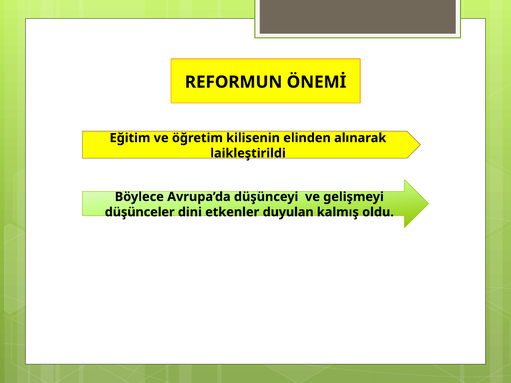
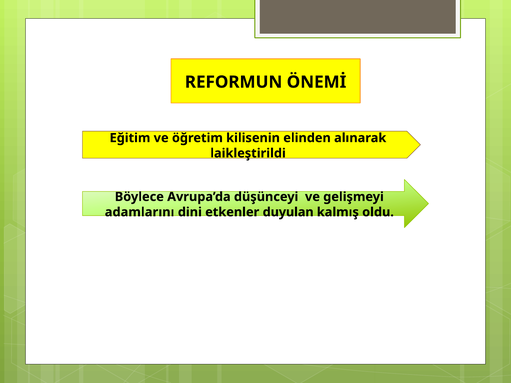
düşünceler: düşünceler -> adamlarını (140, 212)
